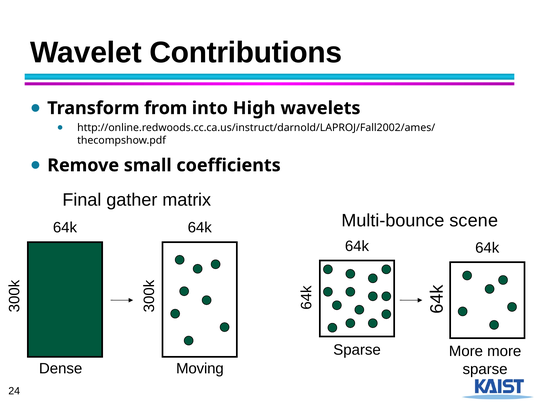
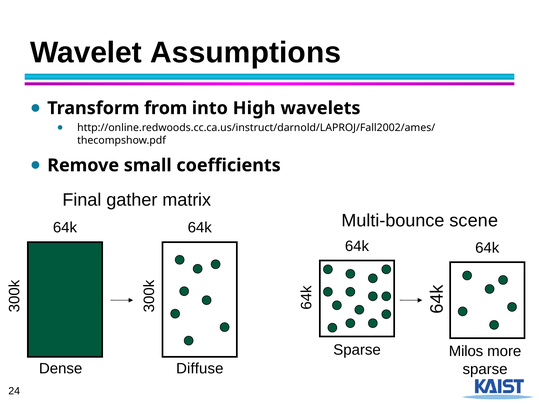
Contributions: Contributions -> Assumptions (246, 53)
More: More -> Milos (466, 352)
Moving: Moving -> Diffuse (200, 369)
